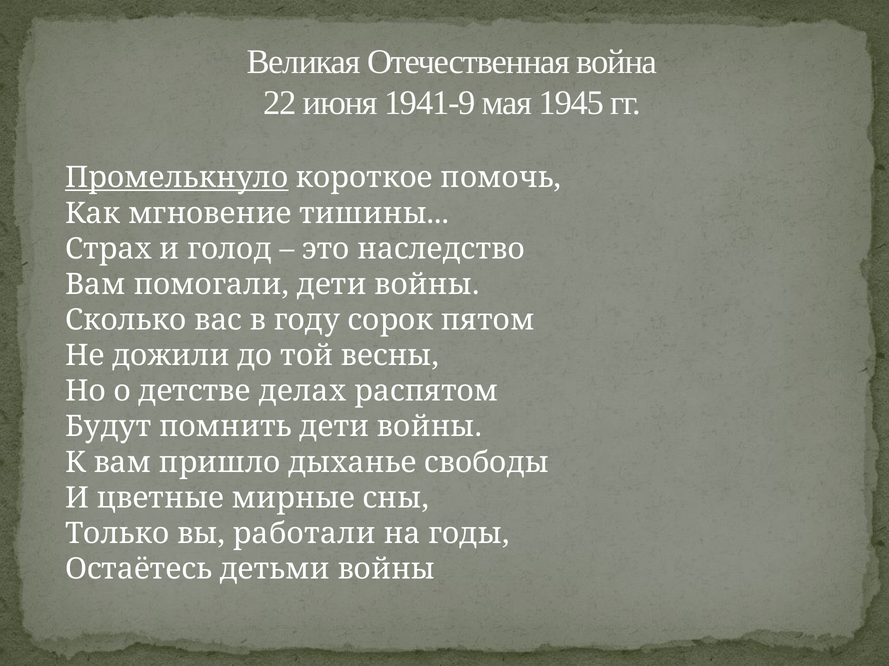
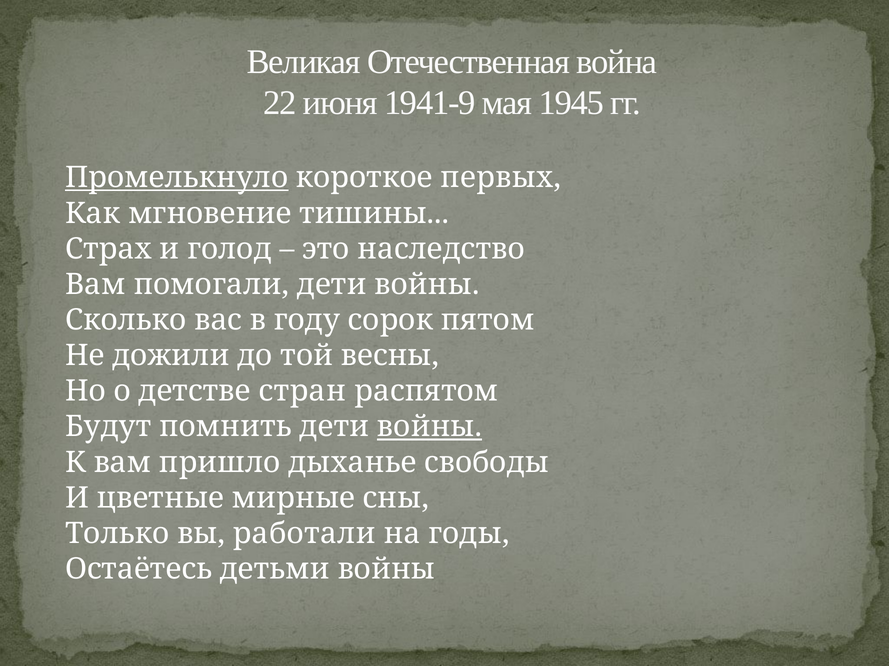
помочь: помочь -> первых (501, 178)
делах: делах -> стран (302, 392)
войны underline: none -> present (430, 427)
